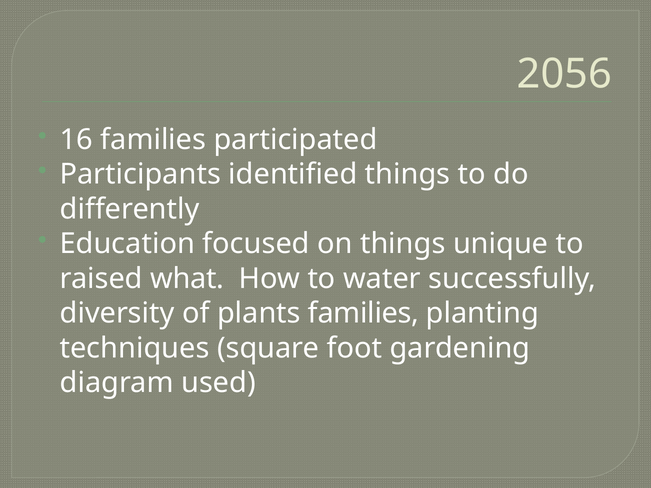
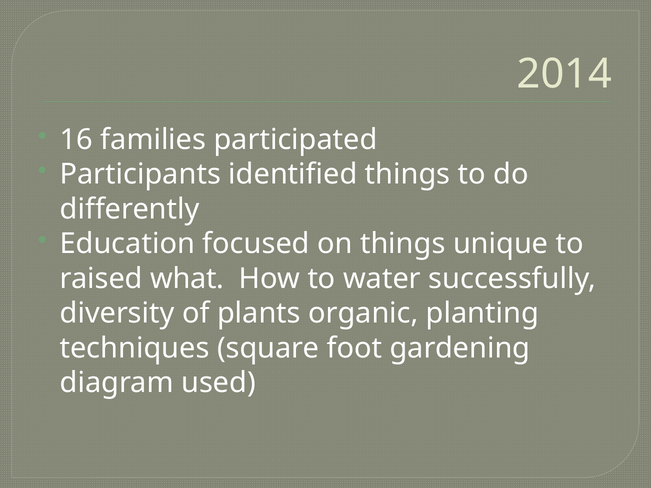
2056: 2056 -> 2014 (564, 74)
plants families: families -> organic (363, 313)
